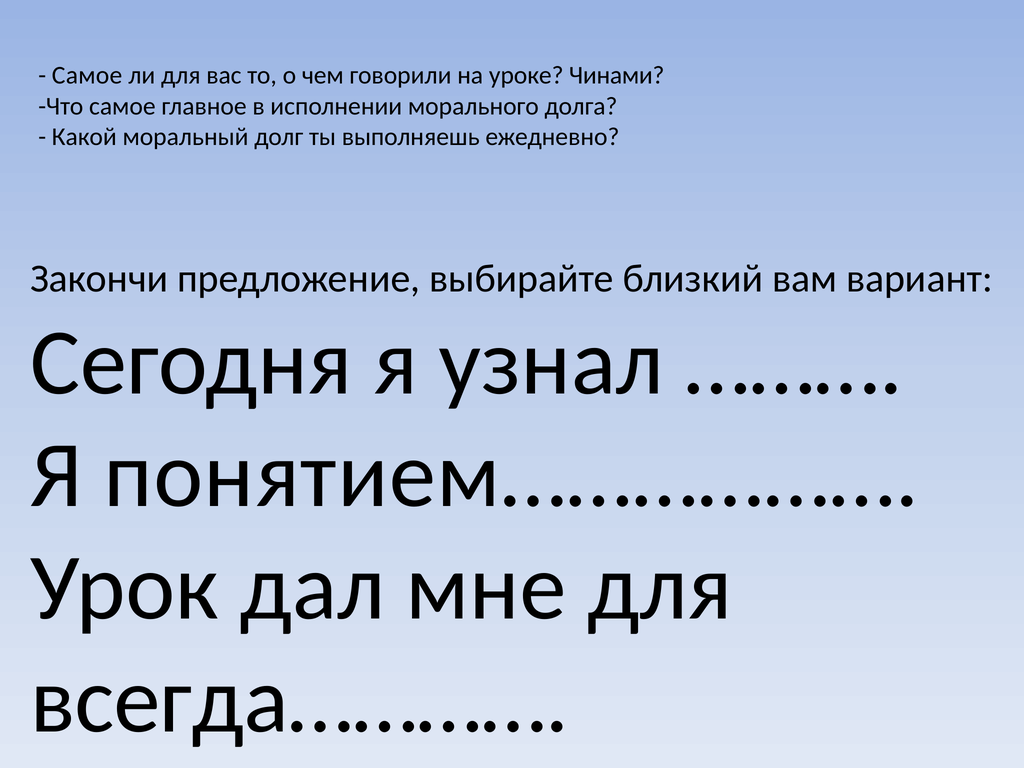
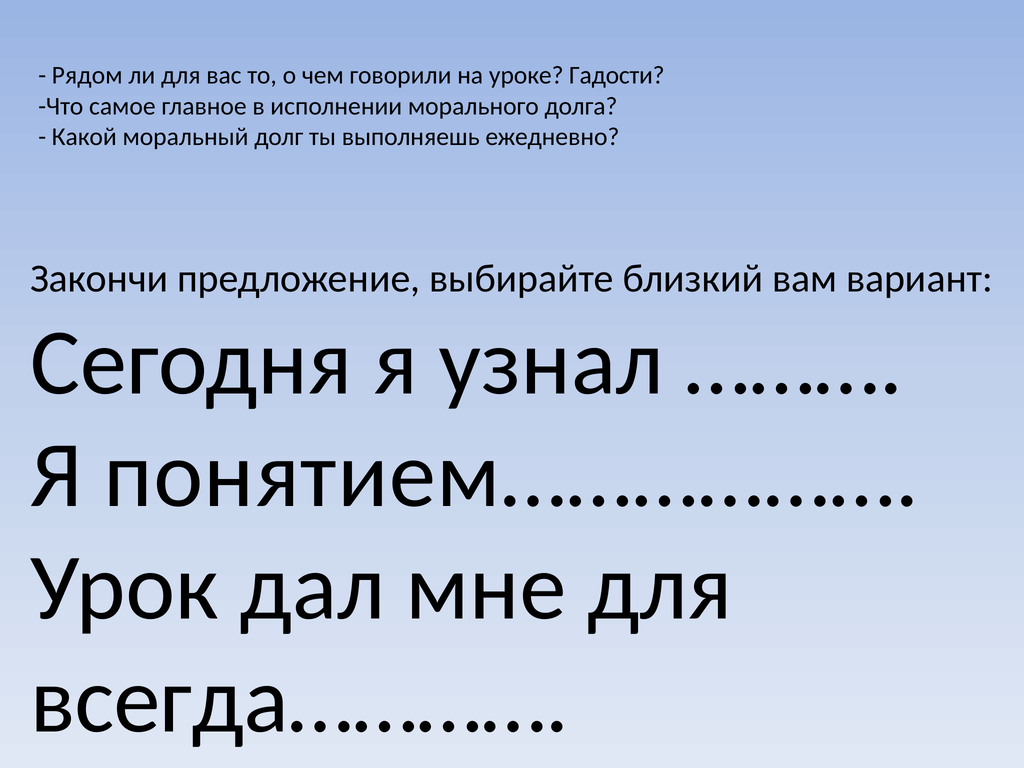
Самое: Самое -> Рядом (87, 76)
Чинами: Чинами -> Гадости (617, 76)
